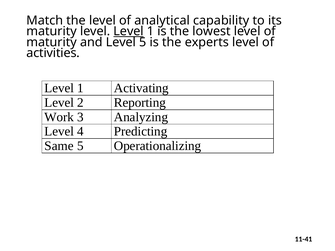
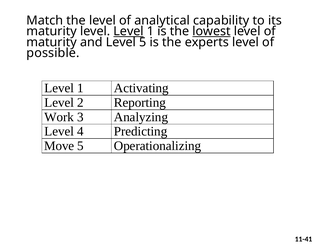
lowest underline: none -> present (212, 31)
activities: activities -> possible (53, 53)
Same: Same -> Move (59, 146)
